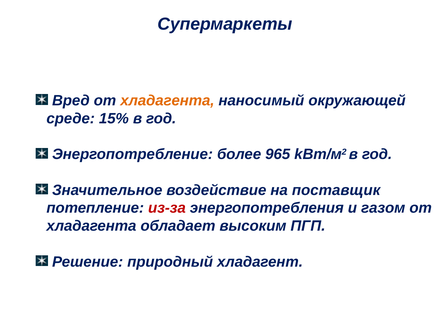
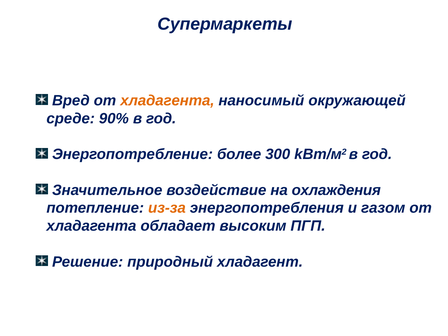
15%: 15% -> 90% (114, 118)
965: 965 -> 300 (278, 154)
поставщик: поставщик -> охлаждения (336, 190)
из-за colour: red -> orange (167, 208)
